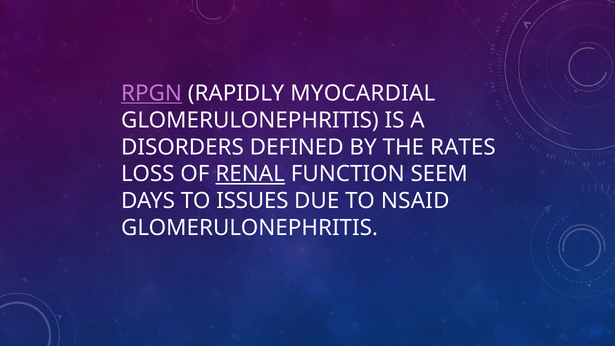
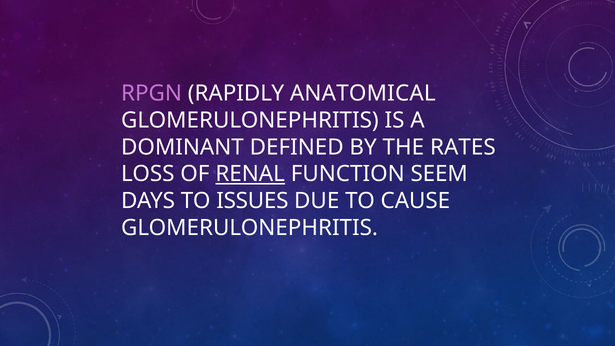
RPGN underline: present -> none (152, 93)
MYOCARDIAL: MYOCARDIAL -> ANATOMICAL (363, 93)
DISORDERS: DISORDERS -> DOMINANT (182, 147)
NSAID: NSAID -> CAUSE (415, 201)
